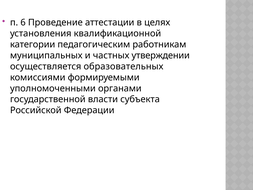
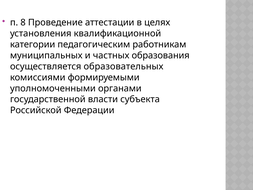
6: 6 -> 8 (23, 23)
утверждении: утверждении -> образования (161, 55)
